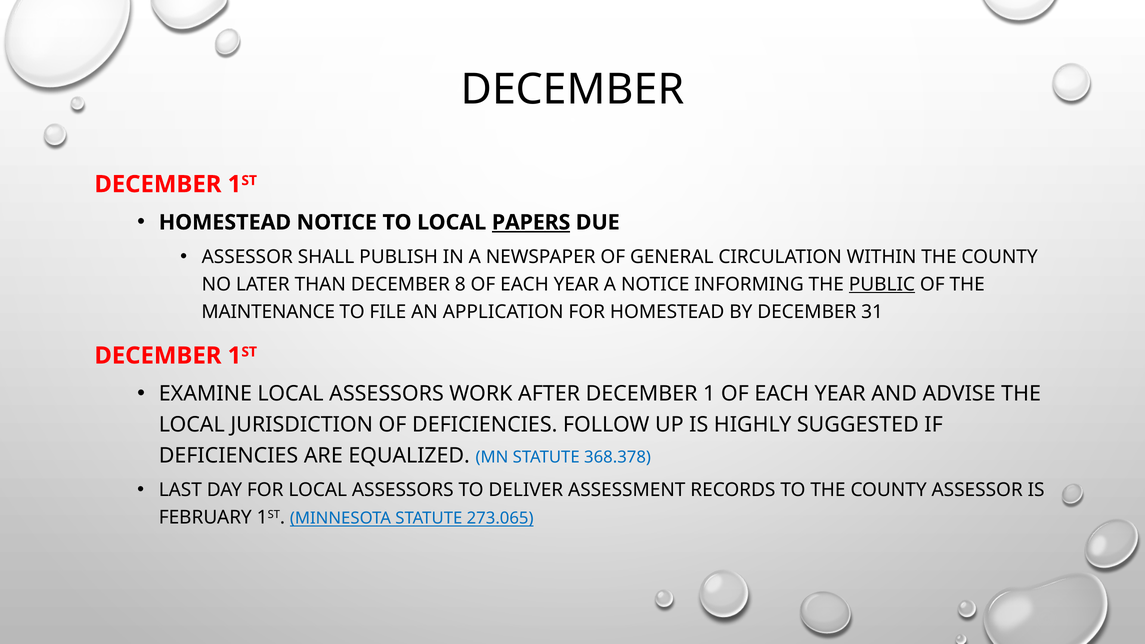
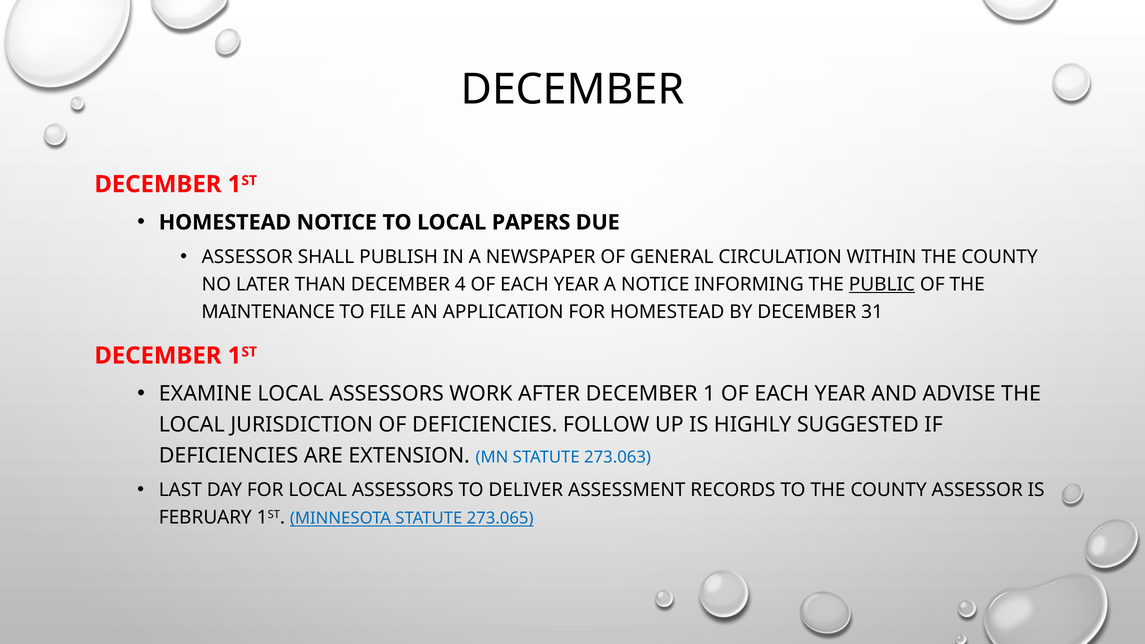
PAPERS underline: present -> none (531, 222)
8: 8 -> 4 (460, 284)
EQUALIZED: EQUALIZED -> EXTENSION (409, 456)
368.378: 368.378 -> 273.063 (618, 457)
